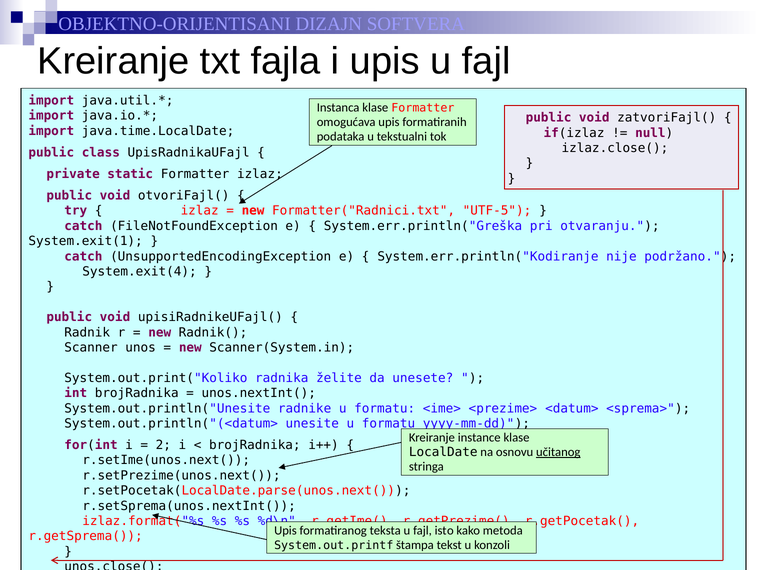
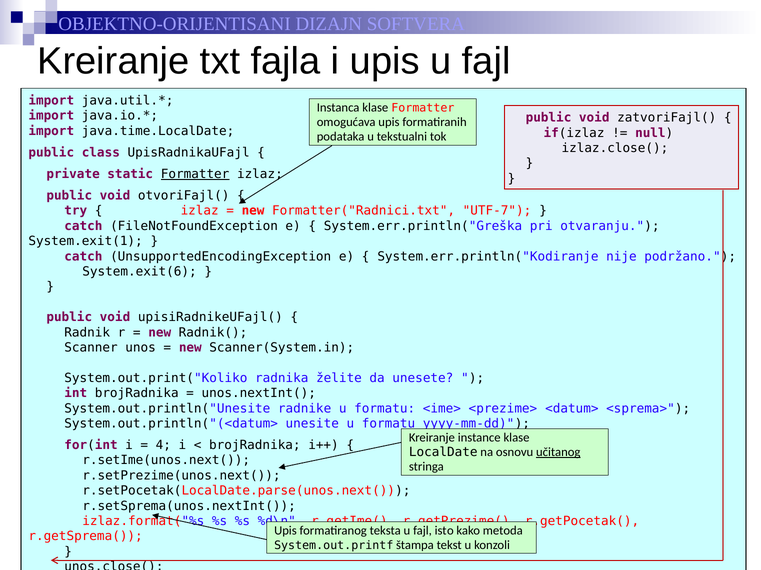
Formatter underline: none -> present (195, 174)
UTF-5: UTF-5 -> UTF-7 (497, 211)
System.exit(4: System.exit(4 -> System.exit(6 (139, 272)
2: 2 -> 4 (163, 446)
